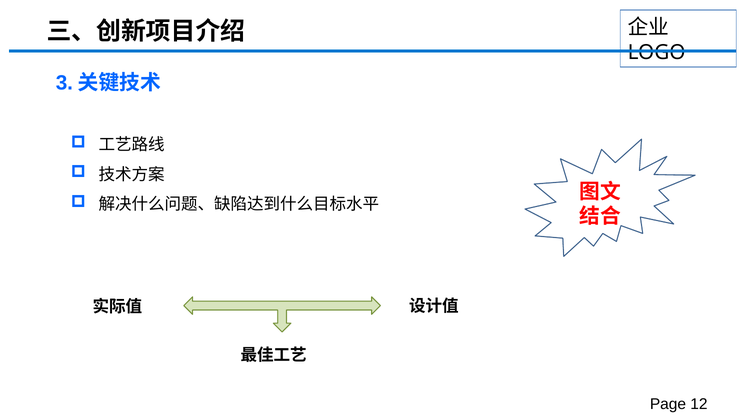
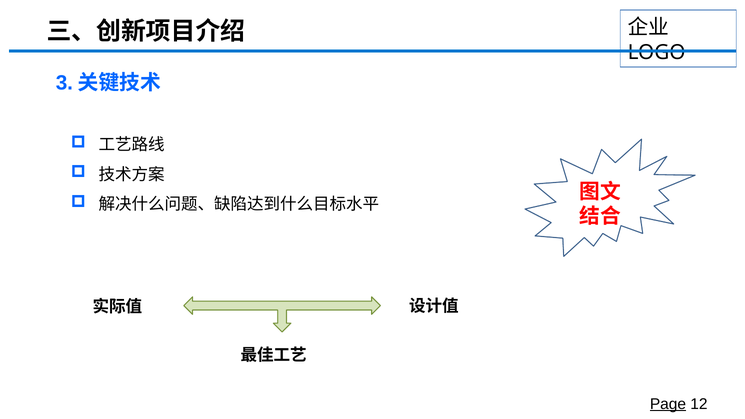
Page underline: none -> present (668, 404)
